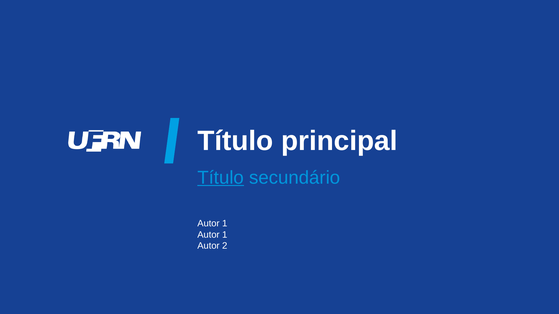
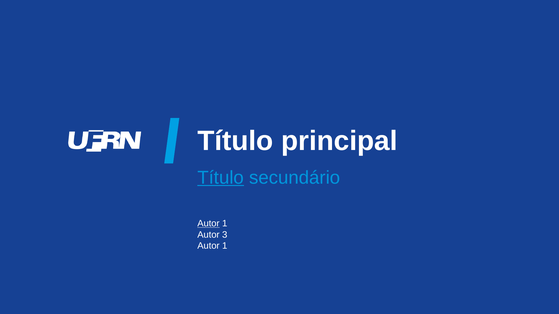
Autor underline: none -> present (209, 224)
1: 1 -> 3 (225, 235)
2: 2 -> 1 (225, 246)
